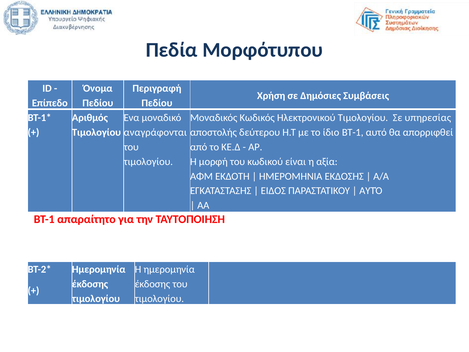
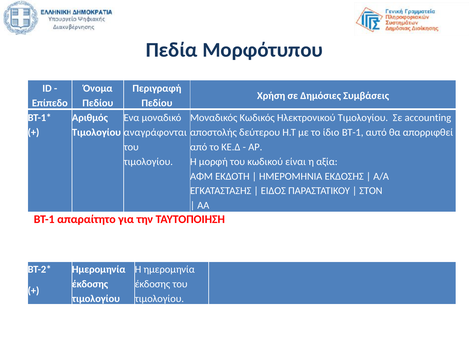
υπηρεσίας: υπηρεσίας -> accounting (428, 118)
ΑΥΤΌ: ΑΥΤΌ -> ΣΤΟΝ (371, 191)
